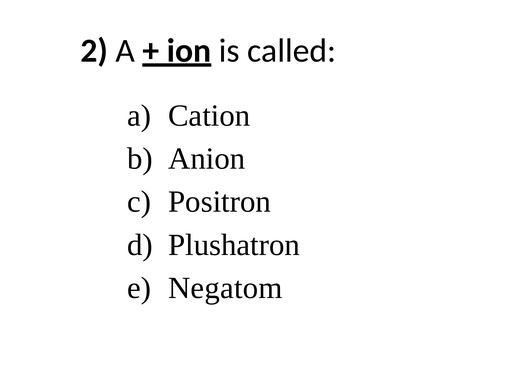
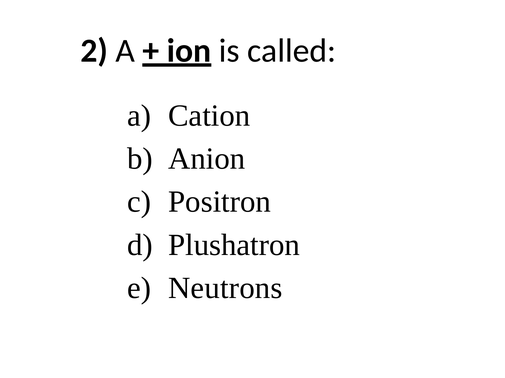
Negatom: Negatom -> Neutrons (225, 289)
